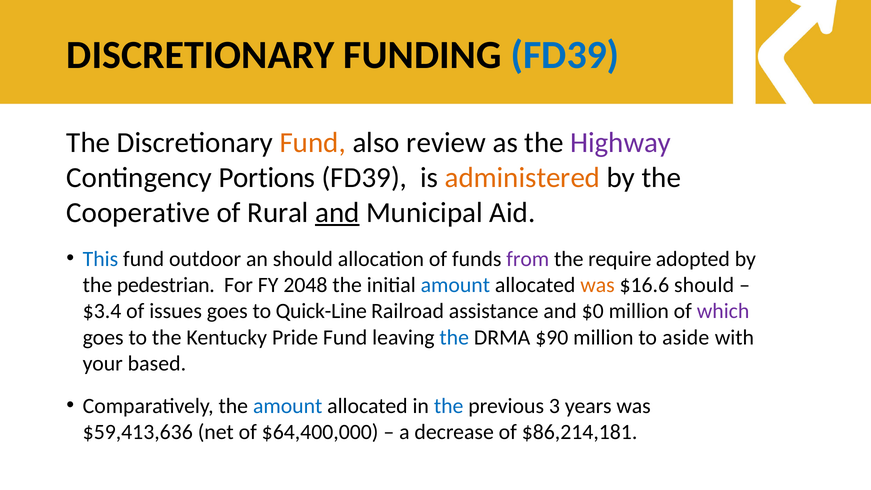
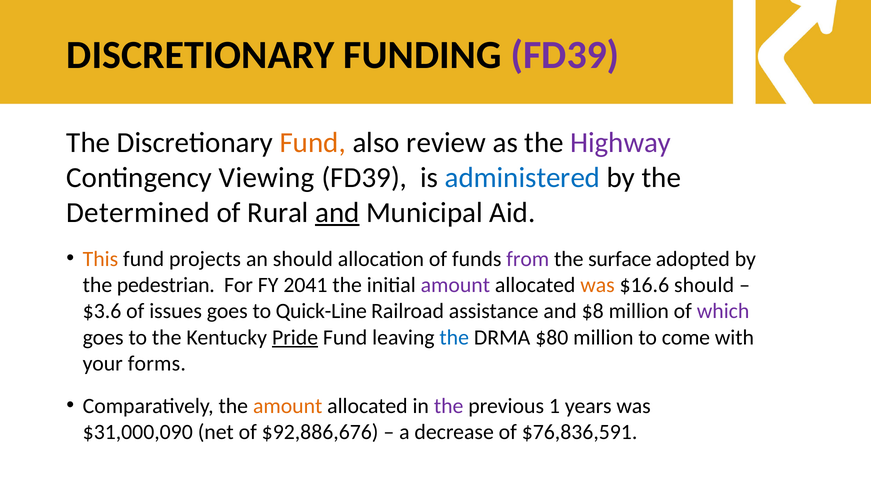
FD39 colour: blue -> purple (565, 55)
Portions: Portions -> Viewing (267, 178)
administered colour: orange -> blue (522, 178)
Cooperative: Cooperative -> Determined (138, 213)
This colour: blue -> orange (100, 259)
outdoor: outdoor -> projects (205, 259)
require: require -> surface (620, 259)
2048: 2048 -> 2041 (305, 285)
amount colour: blue -> purple (455, 285)
$3.4: $3.4 -> $3.6 (102, 311)
$0: $0 -> $8 (593, 311)
Pride underline: none -> present (295, 337)
$90: $90 -> $80 (552, 337)
aside: aside -> come (686, 337)
based: based -> forms (157, 363)
amount colour: blue -> orange (288, 406)
the colour: blue -> purple (449, 406)
3: 3 -> 1 (554, 406)
$59,413,636: $59,413,636 -> $31,000,090 (138, 432)
$64,400,000: $64,400,000 -> $92,886,676 (320, 432)
$86,214,181: $86,214,181 -> $76,836,591 (580, 432)
